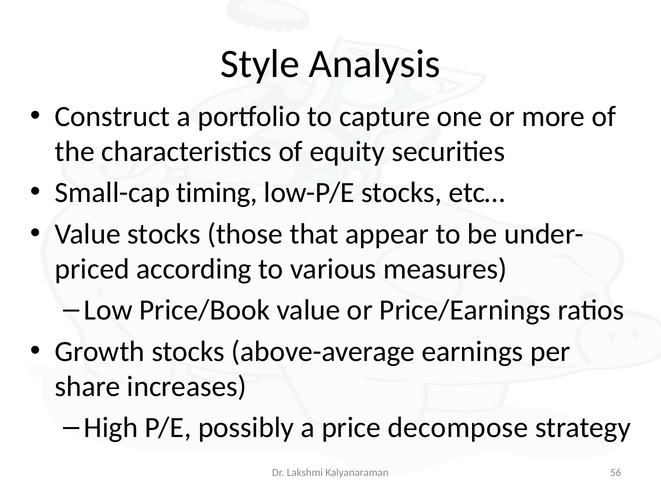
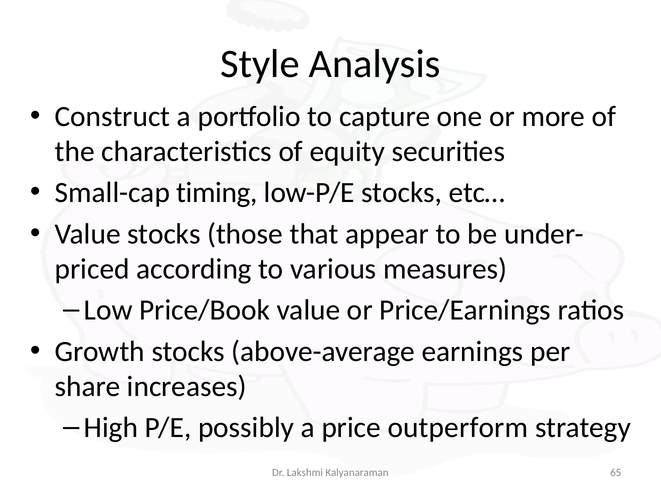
decompose: decompose -> outperform (458, 428)
56: 56 -> 65 (616, 473)
